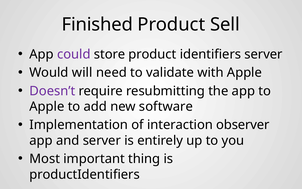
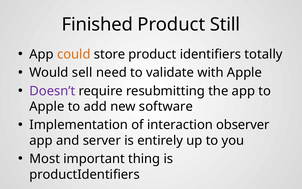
Sell: Sell -> Still (225, 25)
could colour: purple -> orange (74, 54)
identifiers server: server -> totally (264, 54)
will: will -> sell (82, 73)
